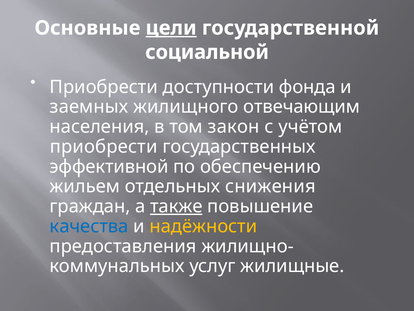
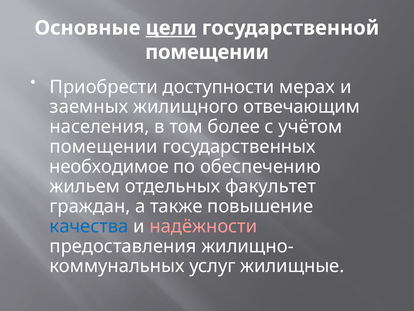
социальной: социальной -> помещении (207, 52)
фонда: фонда -> мерах (307, 87)
закон: закон -> более (234, 127)
приобрести: приобрести -> помещении (104, 146)
эффективной: эффективной -> необходимое (109, 166)
снижения: снижения -> факультет (271, 186)
также underline: present -> none (176, 206)
надёжности colour: yellow -> pink (203, 226)
